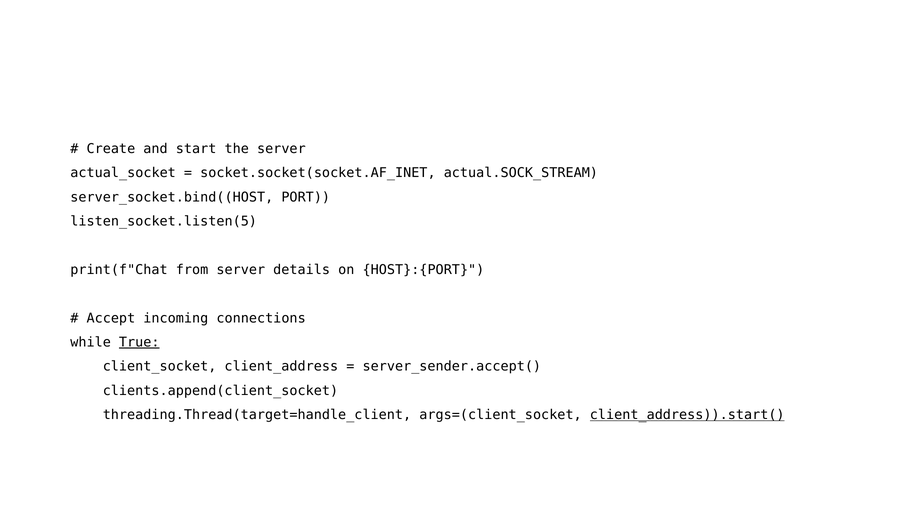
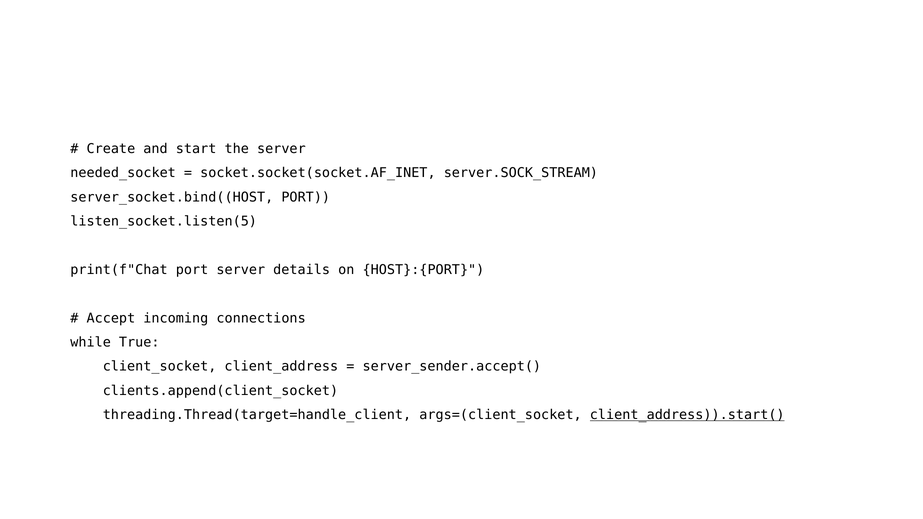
actual_socket: actual_socket -> needed_socket (123, 173)
actual.SOCK_STREAM: actual.SOCK_STREAM -> server.SOCK_STREAM (521, 173)
print(f"Chat from: from -> port (192, 270)
True underline: present -> none (139, 342)
